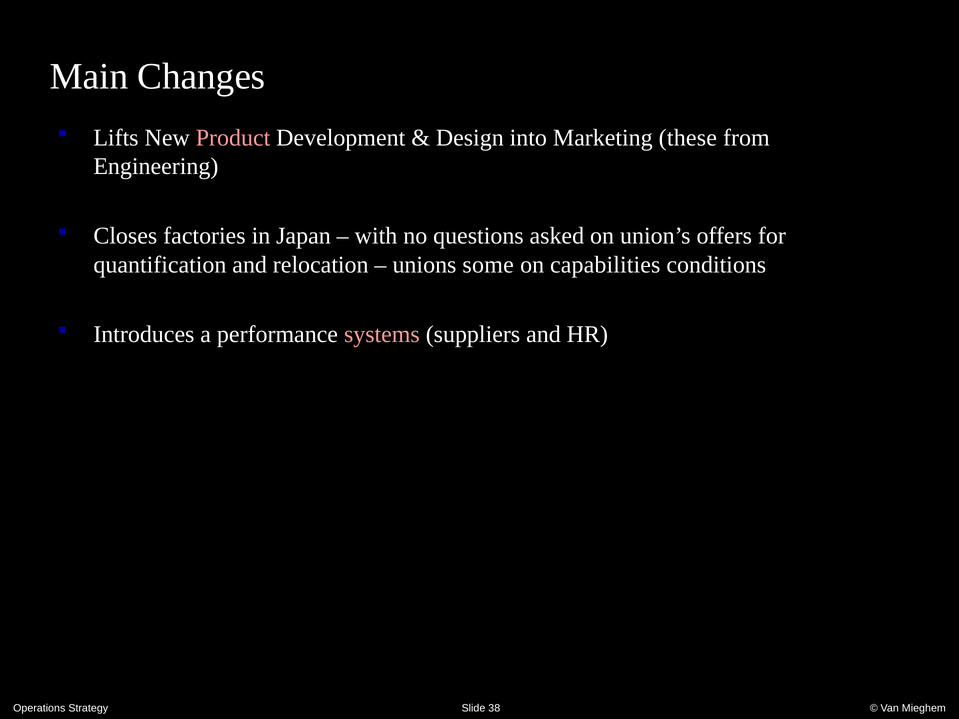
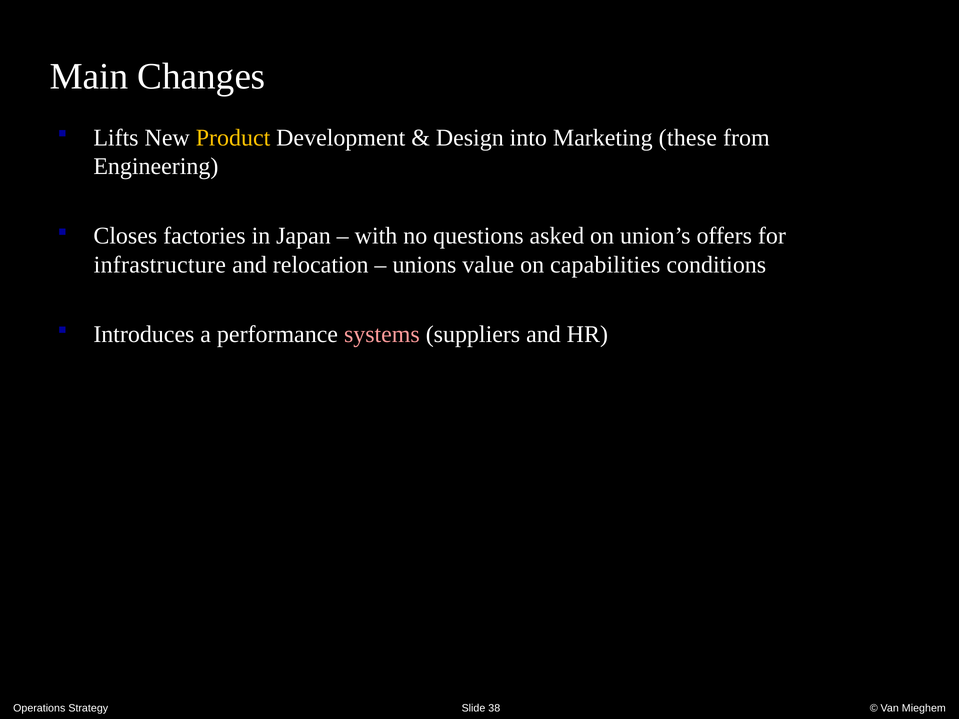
Product colour: pink -> yellow (233, 138)
quantification: quantification -> infrastructure (160, 265)
some: some -> value (488, 265)
